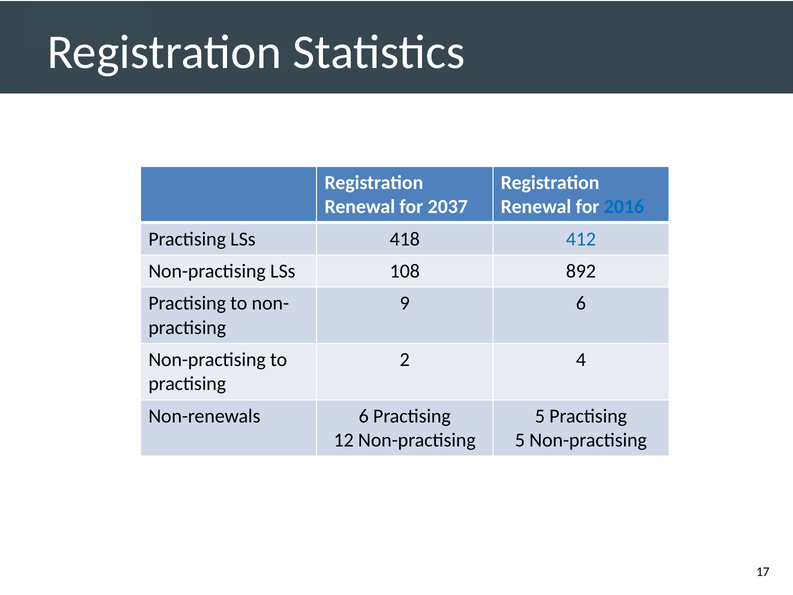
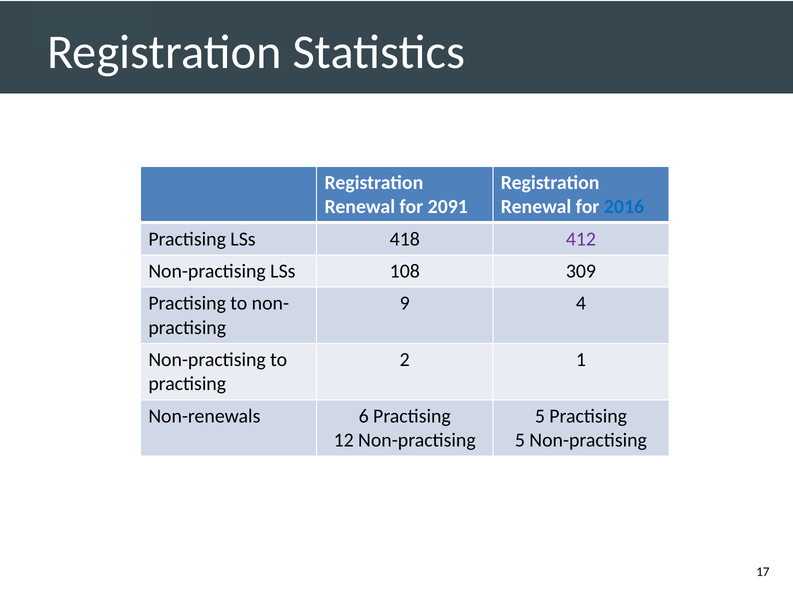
2037: 2037 -> 2091 (448, 207)
412 colour: blue -> purple (581, 239)
892: 892 -> 309 (581, 271)
9 6: 6 -> 4 (581, 303)
4: 4 -> 1 (581, 360)
